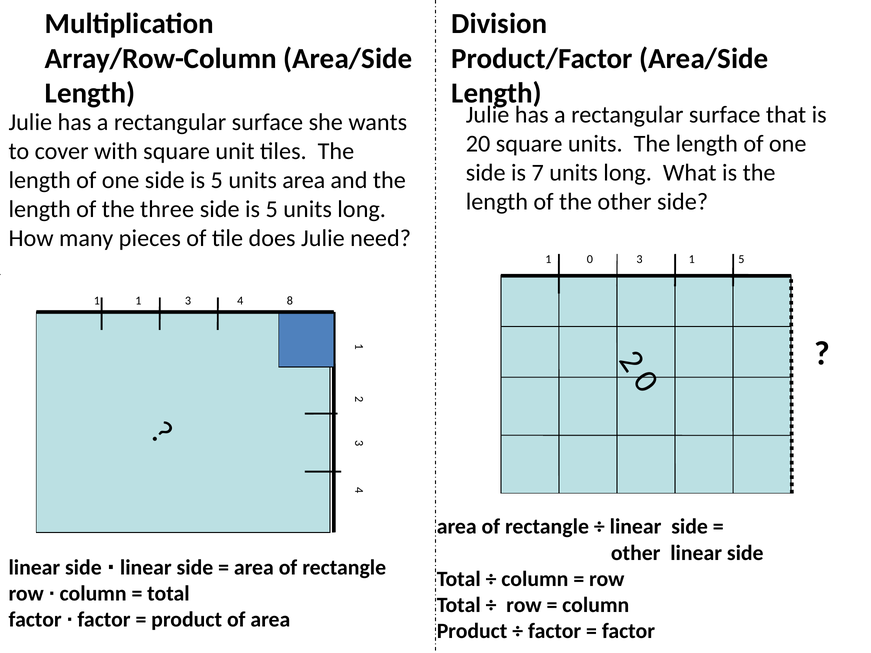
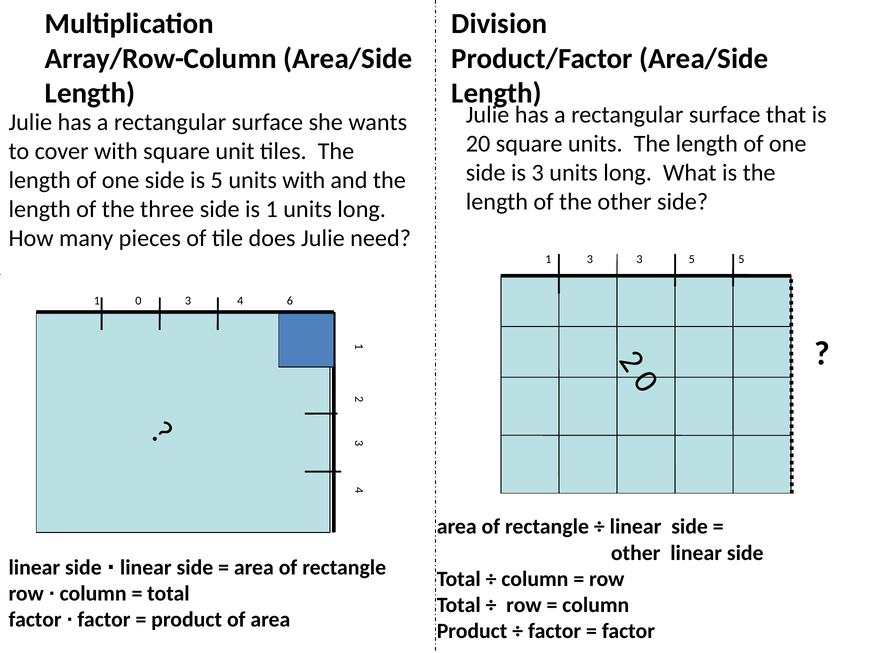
is 7: 7 -> 3 (538, 173)
units area: area -> with (304, 180)
5: 5 -> 1 (272, 209)
1 0: 0 -> 3 (590, 259)
3 1: 1 -> 5 (692, 259)
1 1: 1 -> 0 (138, 301)
8: 8 -> 6 (290, 301)
